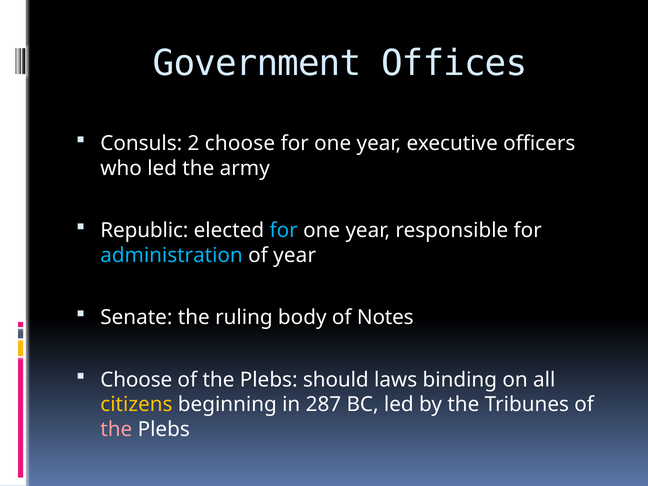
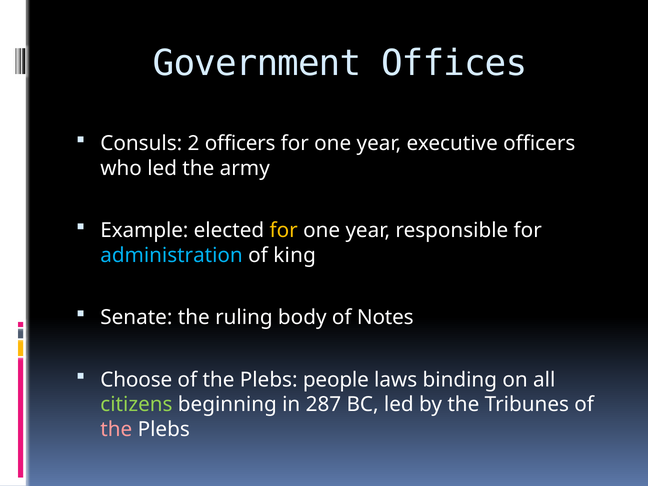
2 choose: choose -> officers (240, 143)
Republic: Republic -> Example (144, 231)
for colour: light blue -> yellow (284, 231)
of year: year -> king (295, 255)
should: should -> people (336, 380)
citizens colour: yellow -> light green (136, 405)
